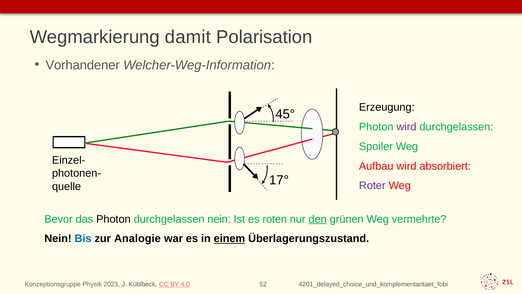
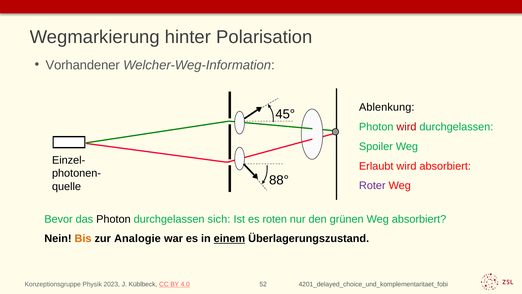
damit: damit -> hinter (188, 37)
Erzeugung: Erzeugung -> Ablenkung (387, 107)
wird colour: purple -> red (406, 127)
Aufbau: Aufbau -> Erlaubt (376, 166)
17°: 17° -> 88° (279, 180)
durchgelassen nein: nein -> sich (219, 219)
den underline: present -> none (318, 219)
Weg vermehrte: vermehrte -> absorbiert (419, 219)
Bis colour: blue -> orange (83, 238)
